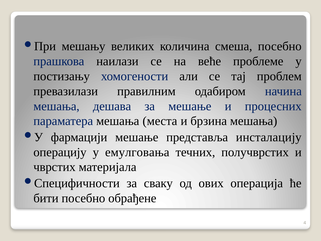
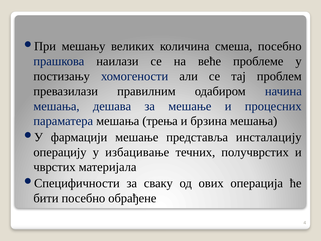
места: места -> трења (160, 121)
емулговања: емулговања -> избацивање (137, 152)
